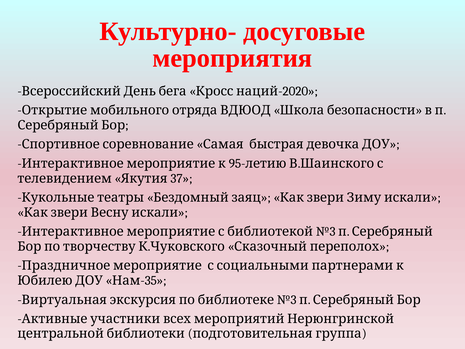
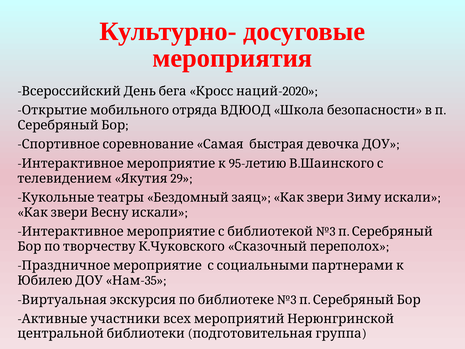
37: 37 -> 29 (182, 178)
